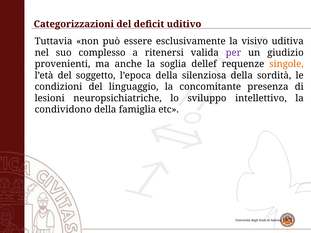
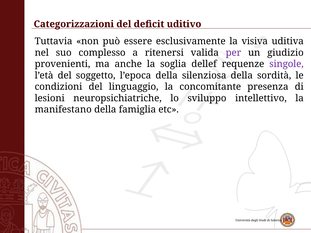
visivo: visivo -> visiva (255, 41)
singole colour: orange -> purple (286, 64)
condividono: condividono -> manifestano (63, 110)
